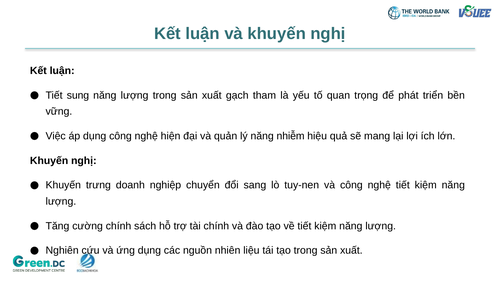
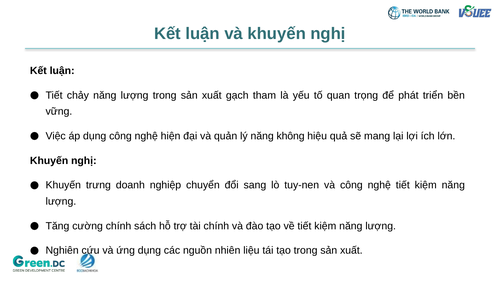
sung: sung -> chảy (78, 95)
nhiễm: nhiễm -> không (291, 136)
